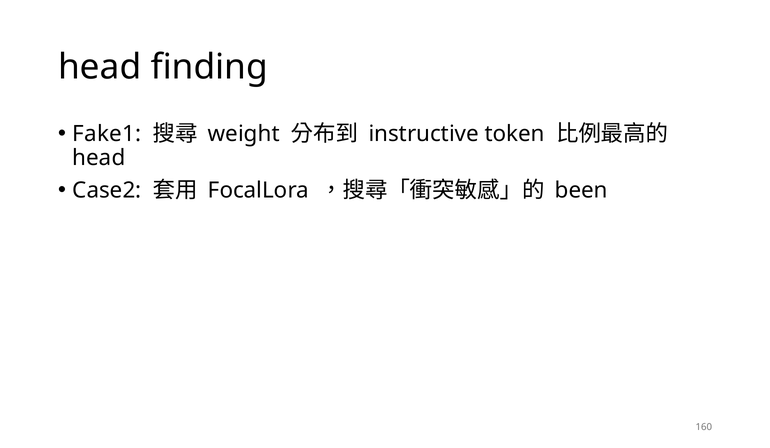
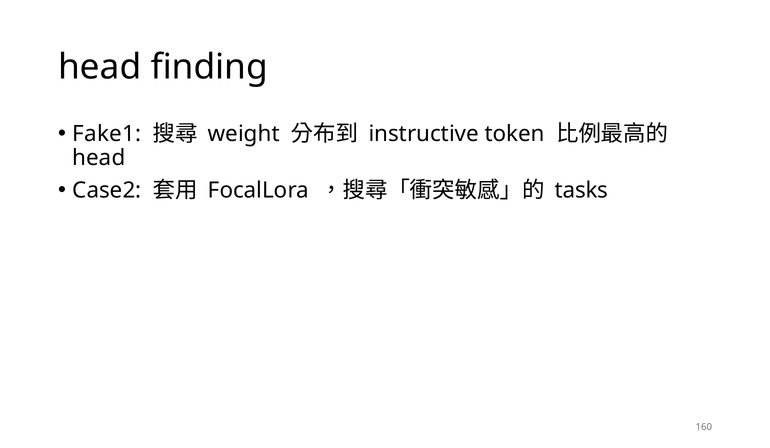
been: been -> tasks (582, 191)
